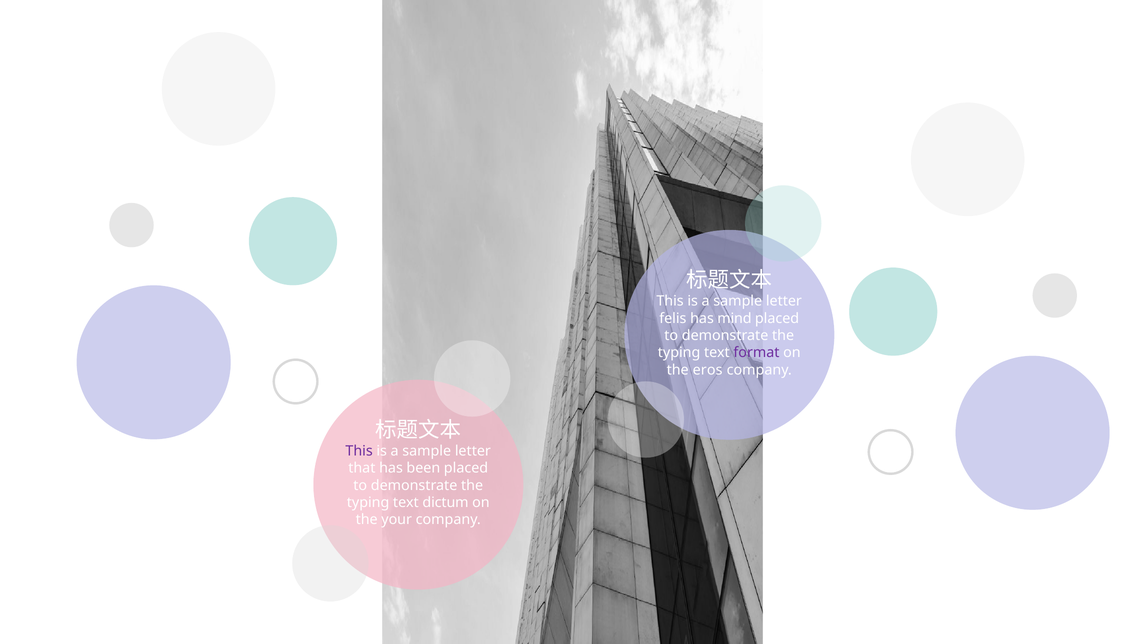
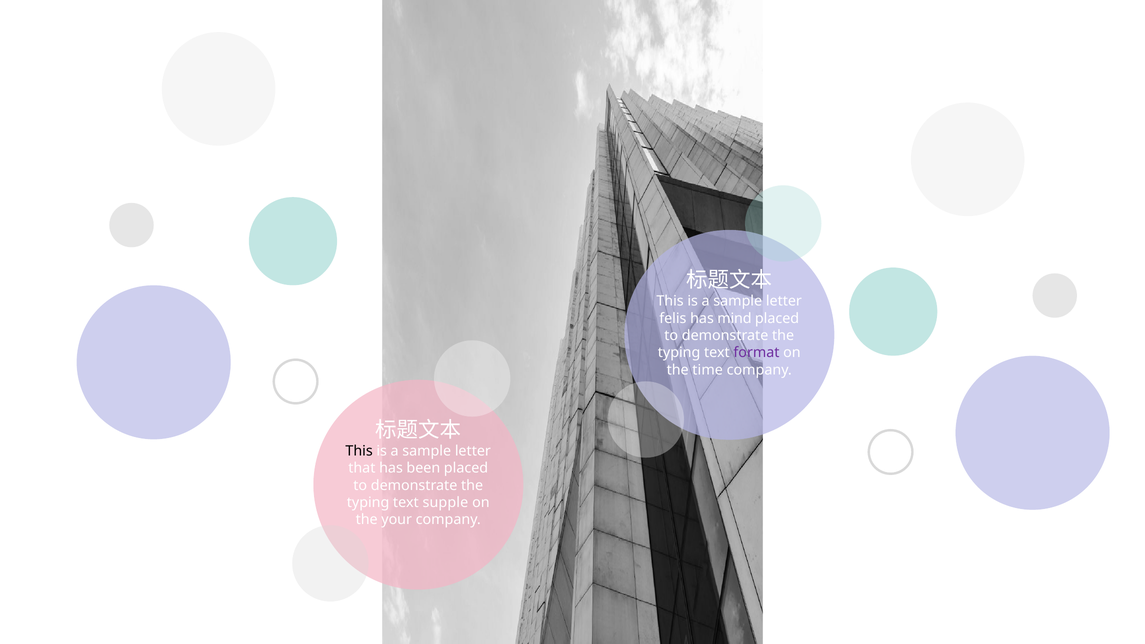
eros: eros -> time (708, 370)
This colour: purple -> black (359, 451)
dictum: dictum -> supple (445, 503)
